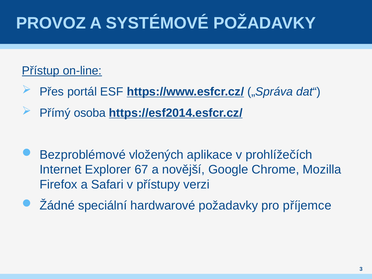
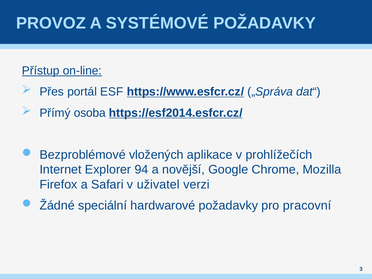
67: 67 -> 94 (141, 170)
přístupy: přístupy -> uživatel (158, 185)
příjemce: příjemce -> pracovní (307, 206)
